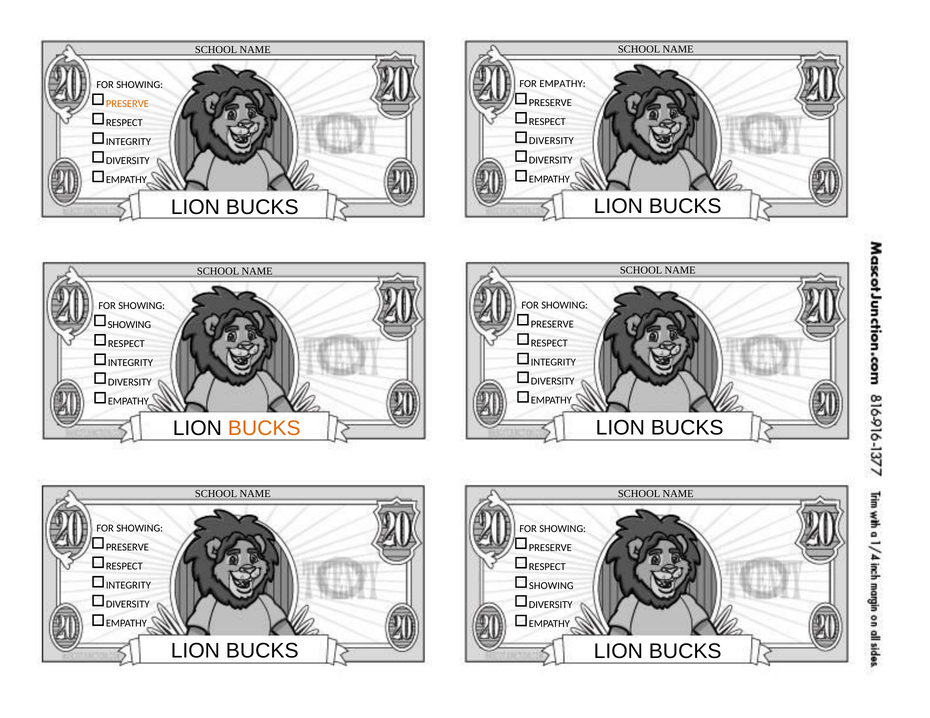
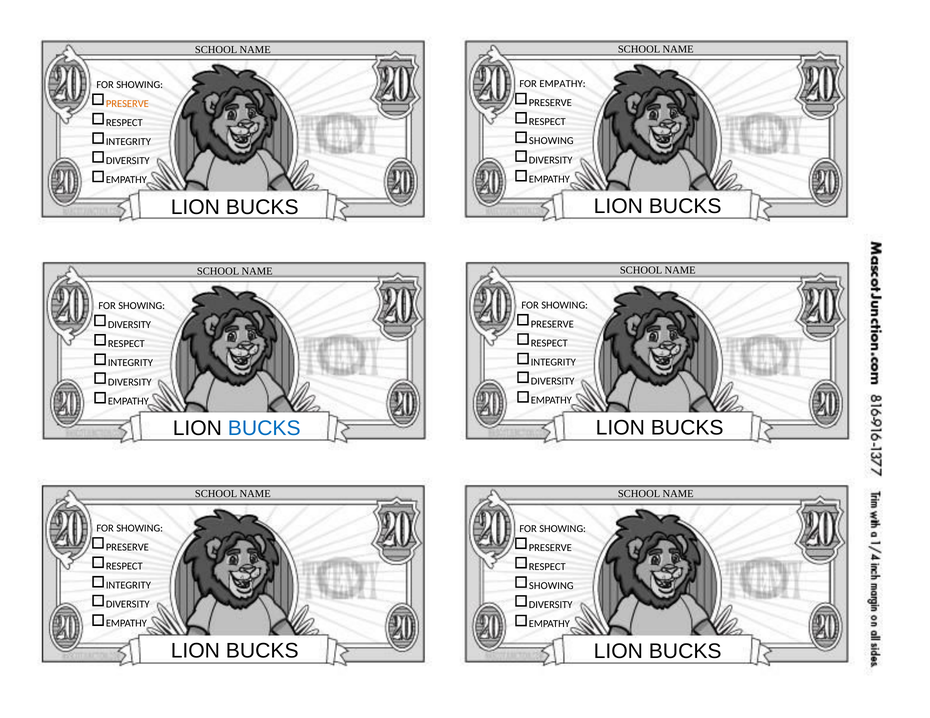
DIVERSITY: DIVERSITY -> SHOWING (551, 141)
SHOWING: SHOWING -> DIVERSITY (129, 325)
BUCKS colour: orange -> blue (264, 429)
